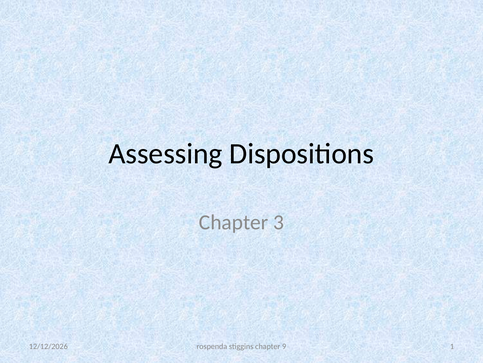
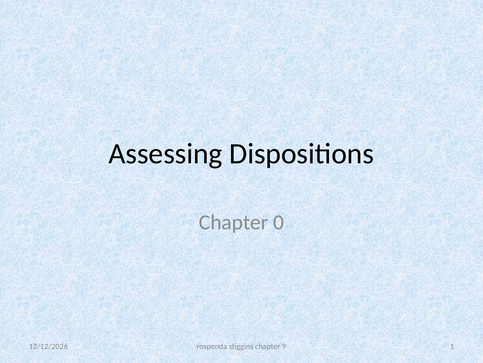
3: 3 -> 0 (279, 222)
